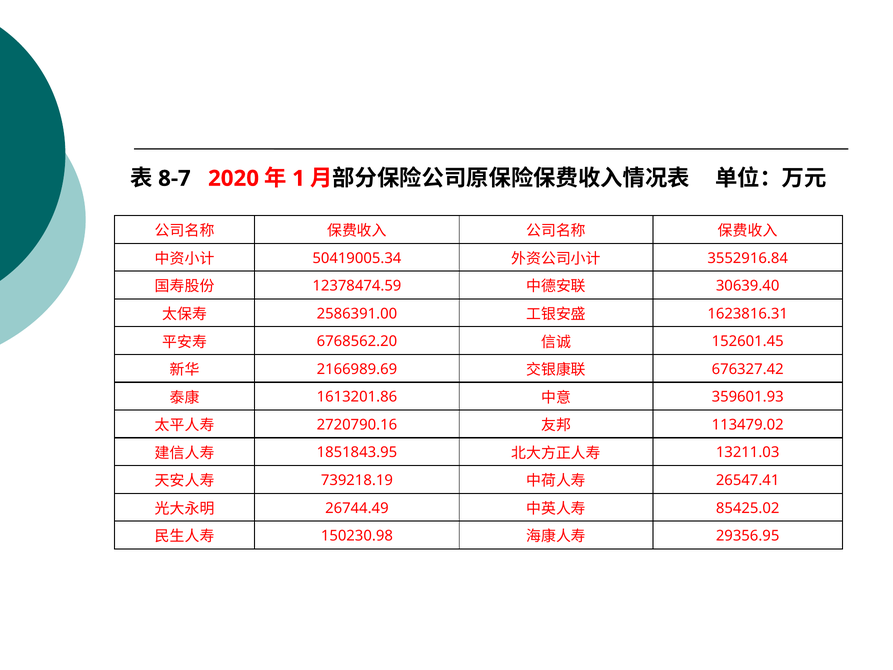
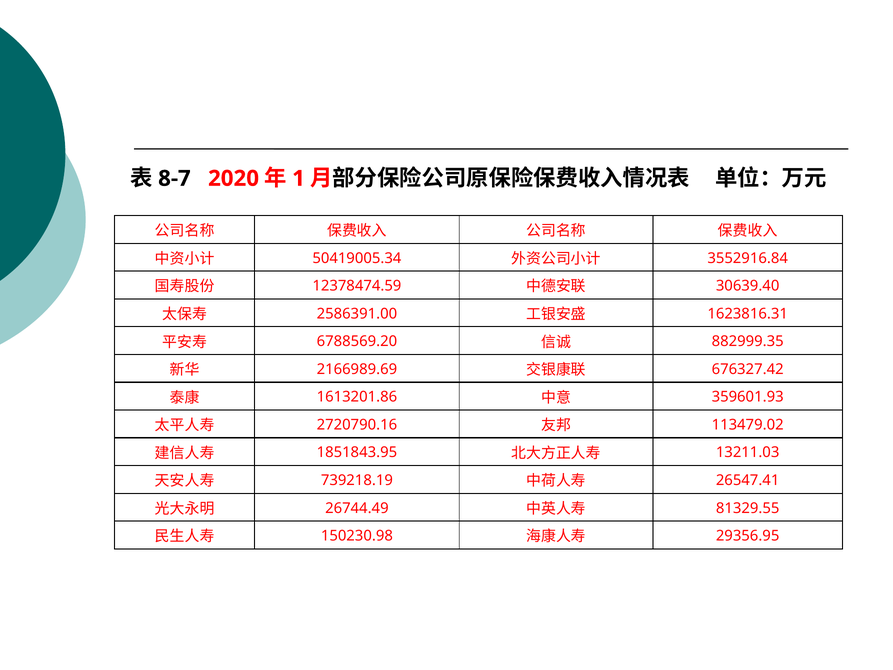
6768562.20: 6768562.20 -> 6788569.20 (357, 341)
152601.45: 152601.45 -> 882999.35 (748, 341)
85425.02: 85425.02 -> 81329.55 (748, 508)
